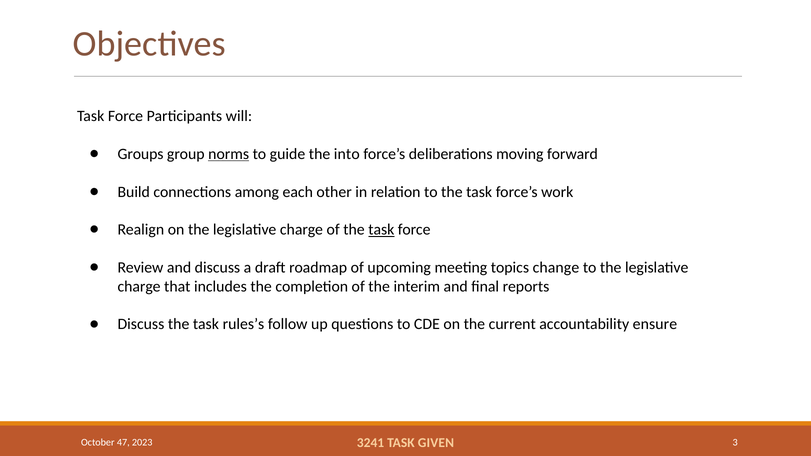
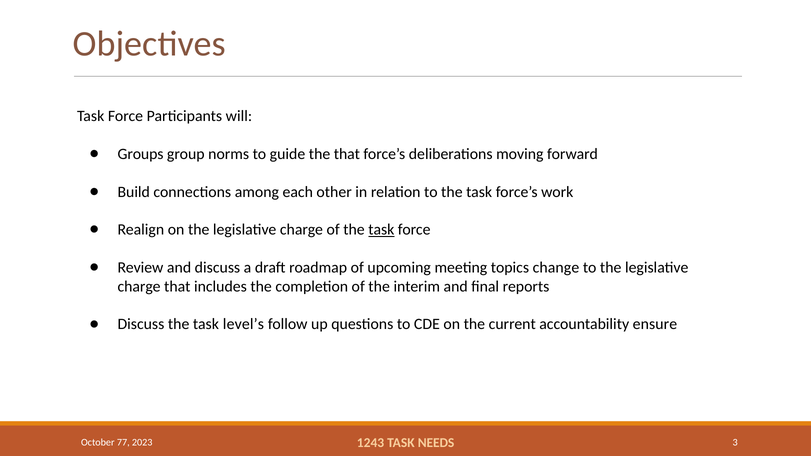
norms underline: present -> none (229, 154)
the into: into -> that (347, 154)
rules’s: rules’s -> level’s (243, 324)
47: 47 -> 77 (123, 443)
3241: 3241 -> 1243 (371, 443)
GIVEN: GIVEN -> NEEDS (436, 443)
